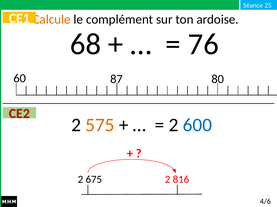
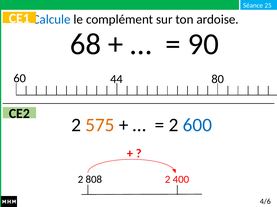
Calcule colour: orange -> blue (52, 20)
76: 76 -> 90 (203, 44)
87: 87 -> 44 (117, 79)
CE2 colour: red -> black (19, 114)
675: 675 -> 808 (94, 180)
816: 816 -> 400 (181, 180)
